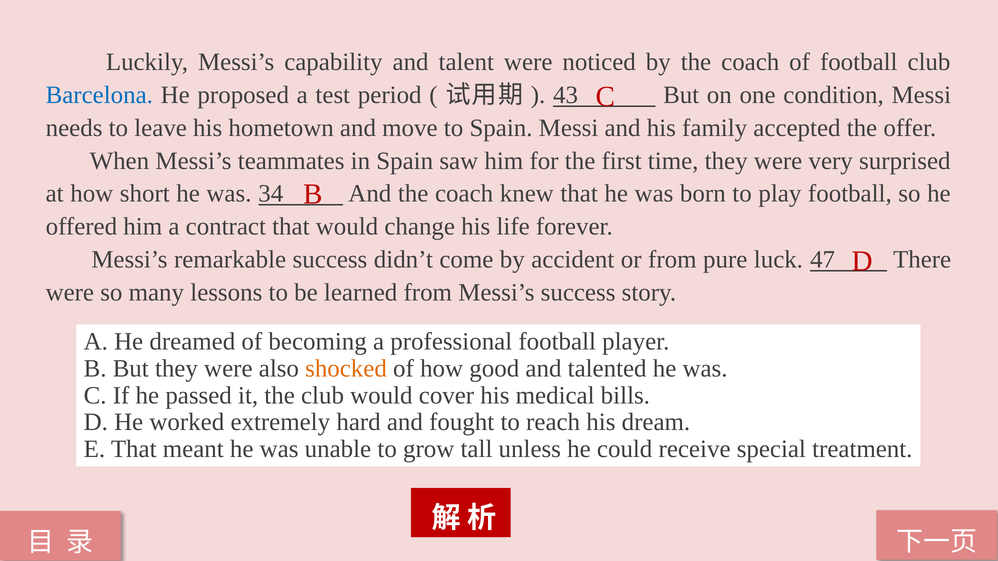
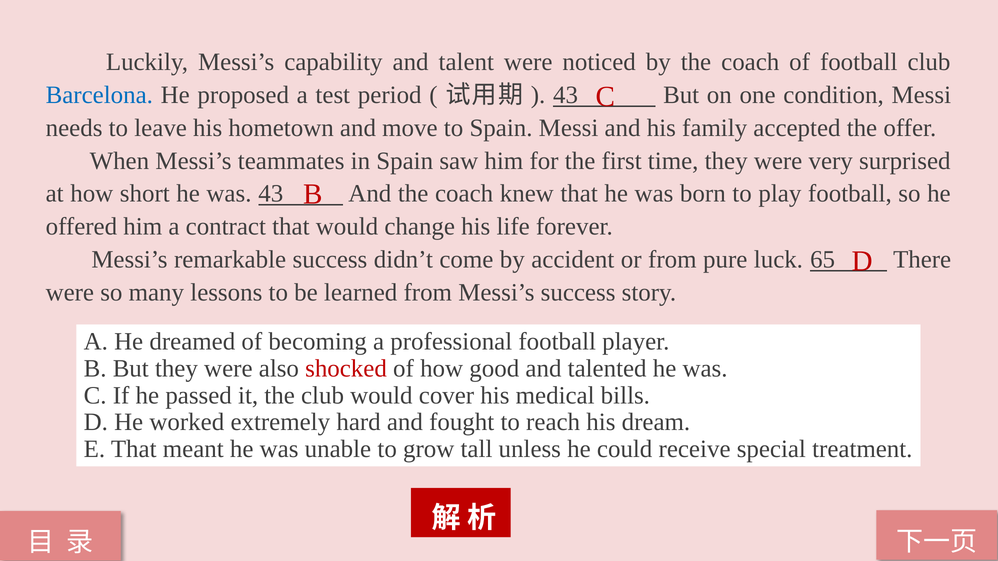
was 34: 34 -> 43 (271, 194)
47: 47 -> 65 (823, 260)
shocked colour: orange -> red (346, 369)
